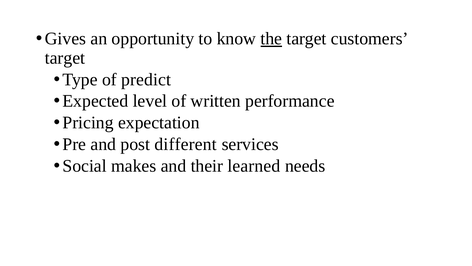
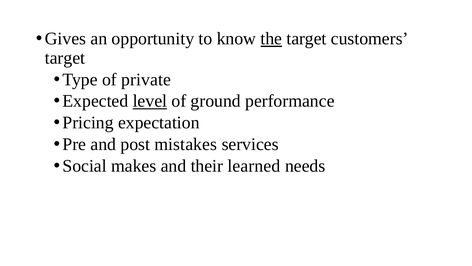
predict: predict -> private (146, 79)
level underline: none -> present (150, 101)
written: written -> ground (216, 101)
different: different -> mistakes (186, 144)
